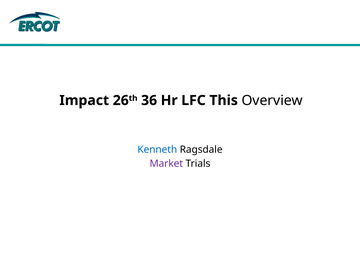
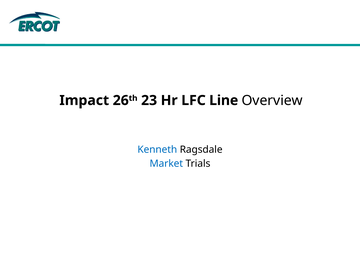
36: 36 -> 23 (149, 100)
This: This -> Line (224, 100)
Market colour: purple -> blue (166, 164)
